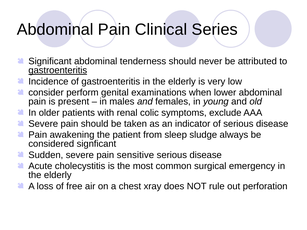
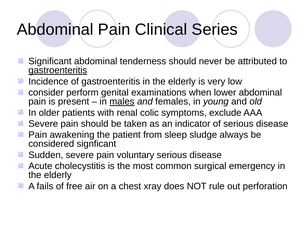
males underline: none -> present (122, 102)
sensitive: sensitive -> voluntary (135, 155)
loss: loss -> fails (45, 186)
